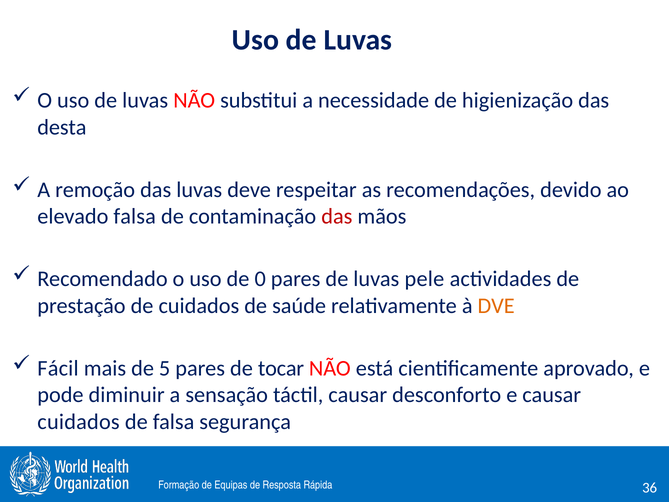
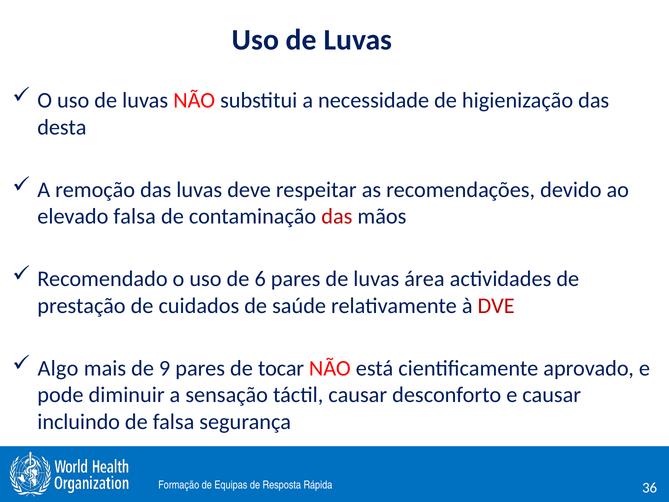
0: 0 -> 6 (260, 279)
pele: pele -> área (425, 279)
DVE colour: orange -> red (496, 306)
Fácil: Fácil -> Algo (58, 368)
5: 5 -> 9 (165, 368)
cuidados: cuidados -> incluindo (79, 422)
